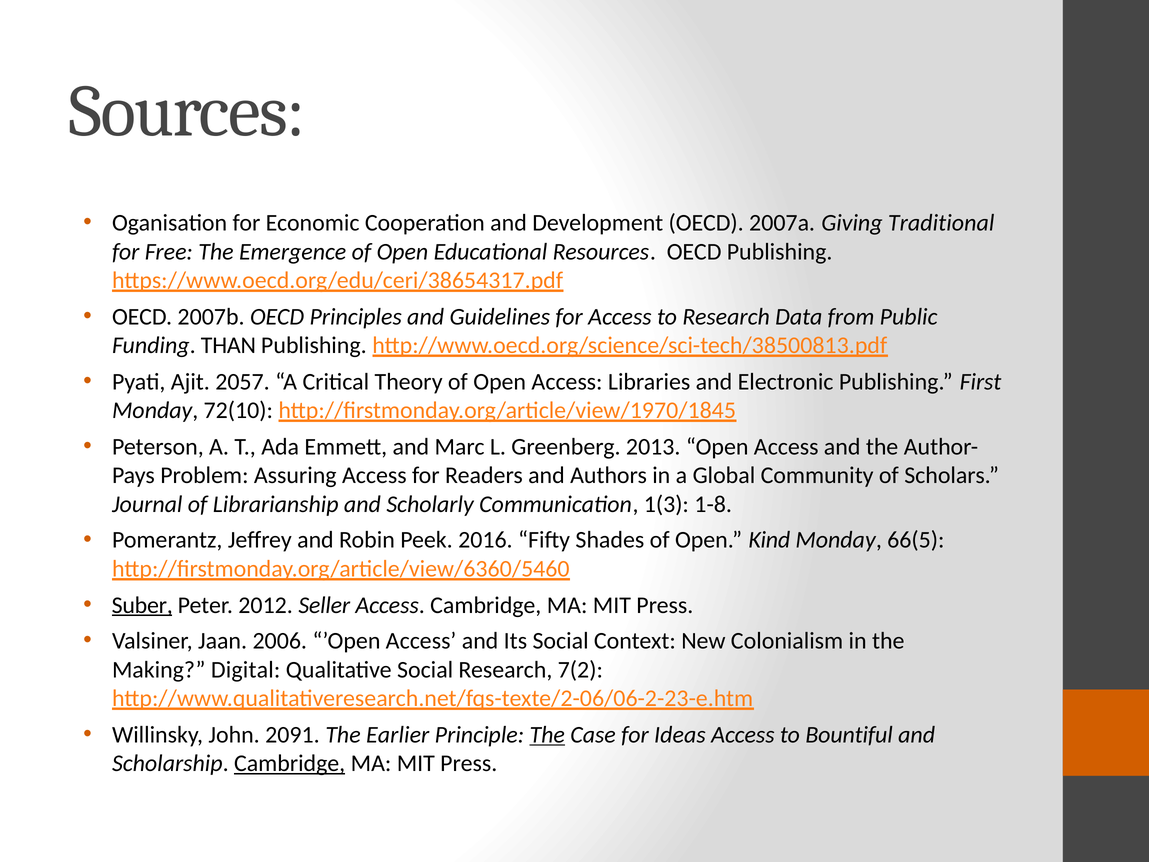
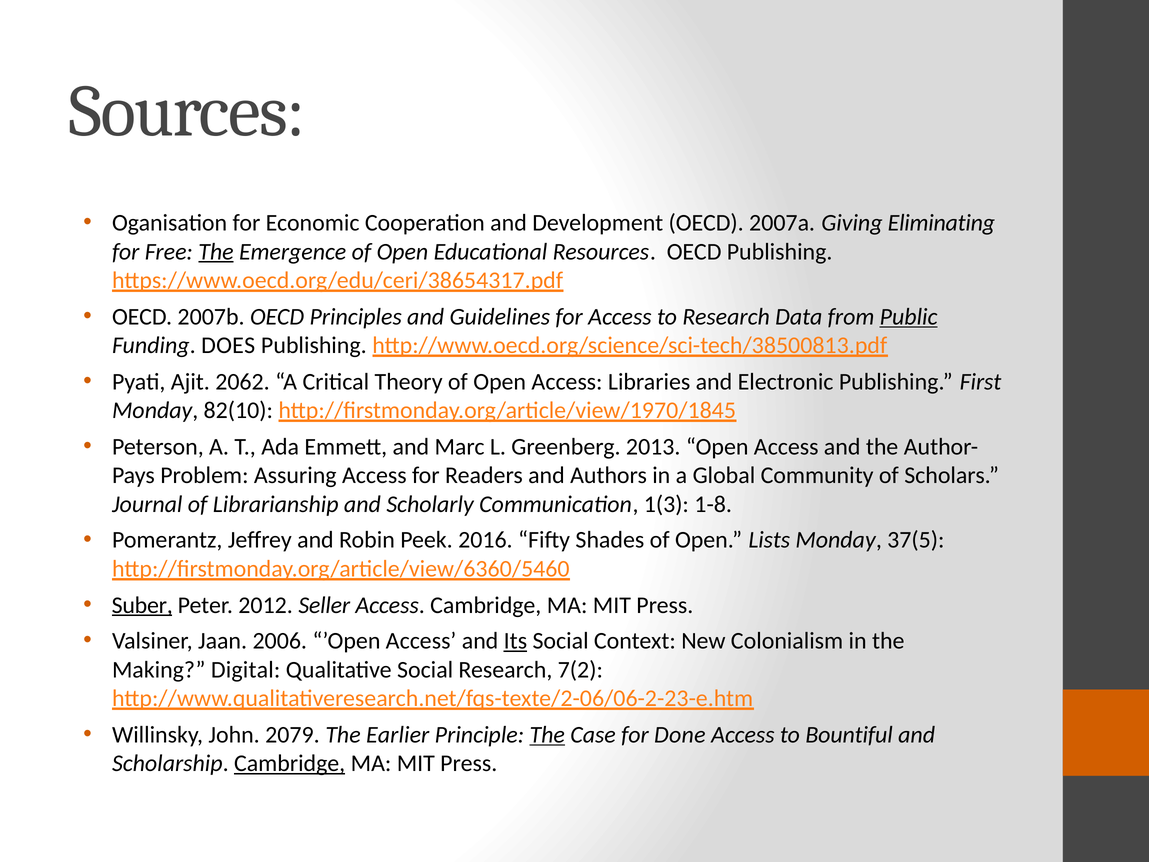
Traditional: Traditional -> Eliminating (941, 223)
The underline: none -> present (216, 252)
Public underline: none -> present (909, 317)
THAN: THAN -> DOES (228, 345)
2057: 2057 -> 2062 (243, 382)
72(10: 72(10 -> 82(10 (238, 410)
Kind: Kind -> Lists (769, 540)
66(5: 66(5 -> 37(5 (916, 540)
Its underline: none -> present (515, 641)
2091: 2091 -> 2079 (292, 734)
Ideas: Ideas -> Done (680, 734)
